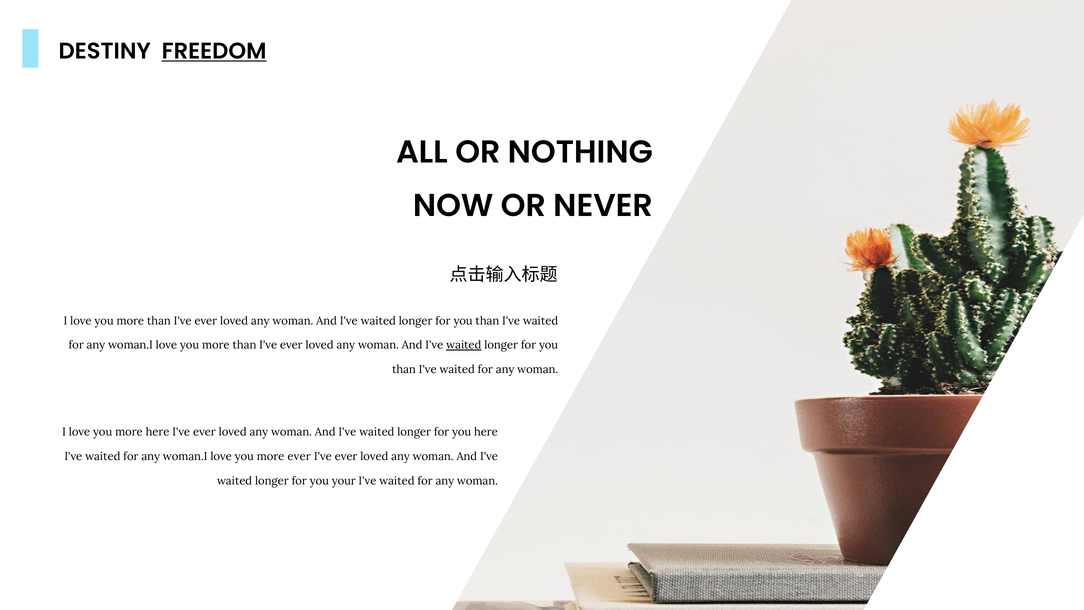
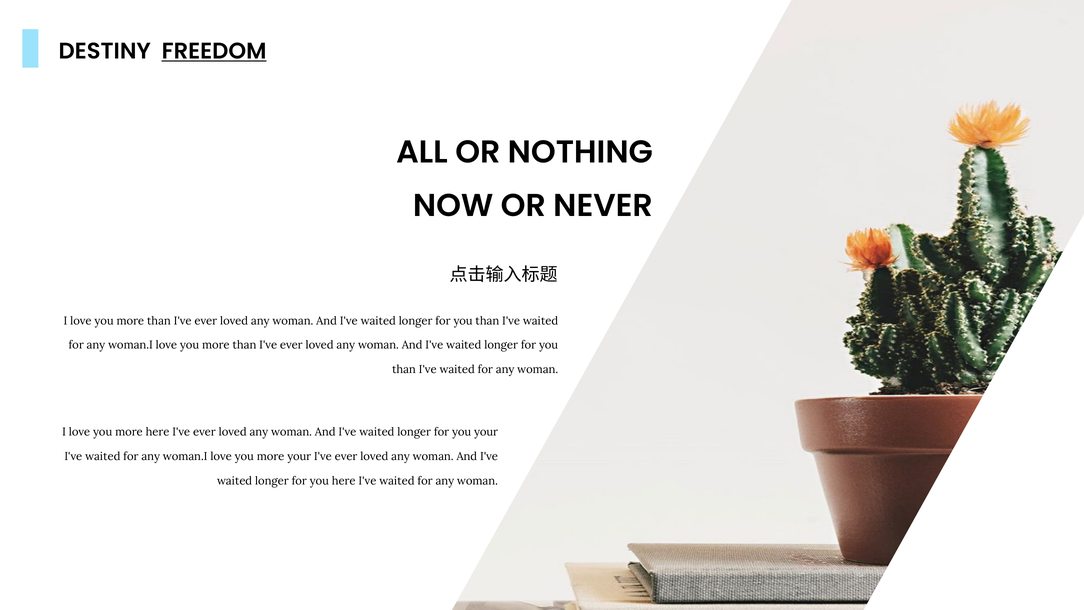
waited underline: present -> none (464, 345)
you here: here -> your (486, 432)
more ever: ever -> your (299, 456)
you your: your -> here (344, 481)
